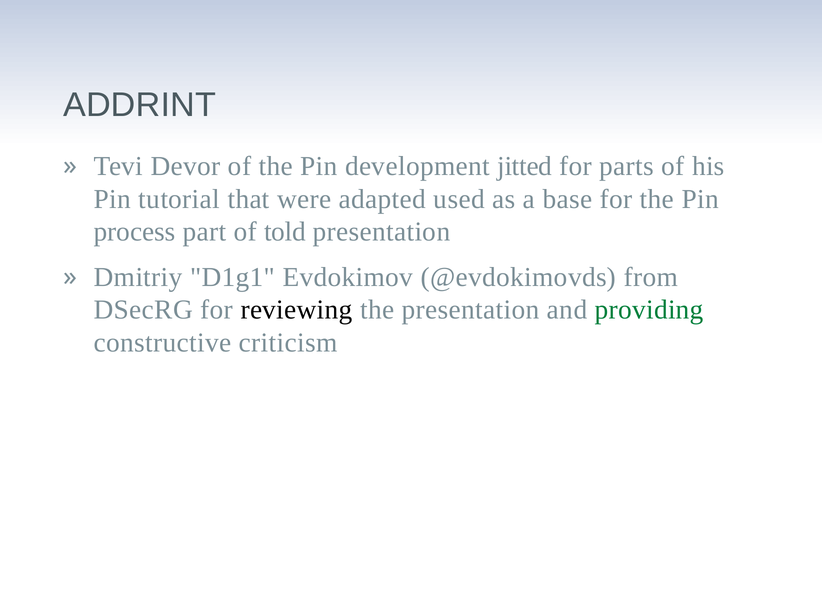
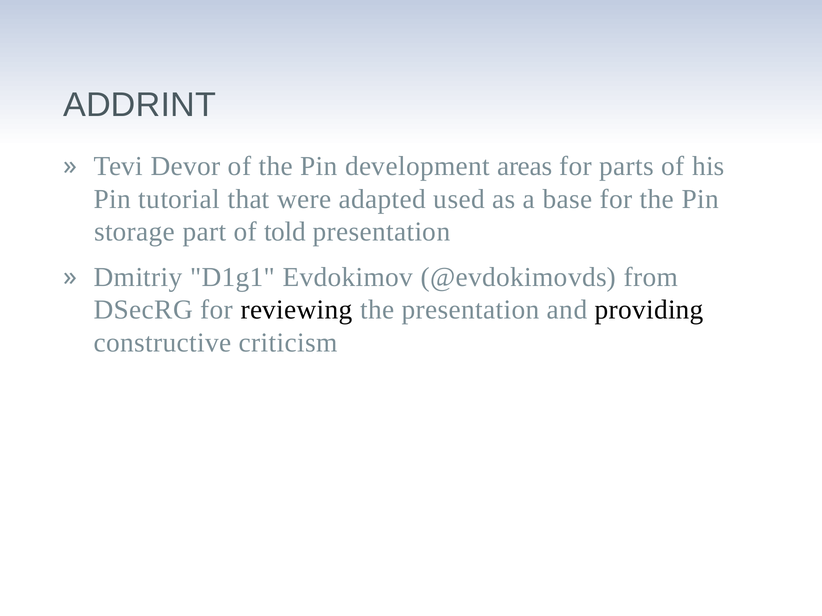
jitted: jitted -> areas (525, 166)
process: process -> storage (134, 232)
providing colour: green -> black (649, 310)
